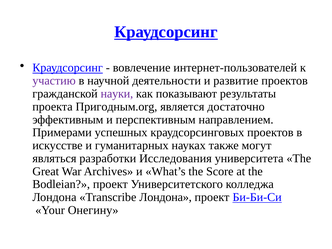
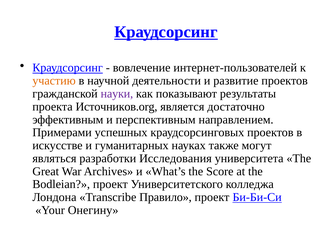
участию colour: purple -> orange (54, 81)
Пригодным.org: Пригодным.org -> Источников.org (116, 107)
Transcribe Лондона: Лондона -> Правило (165, 197)
